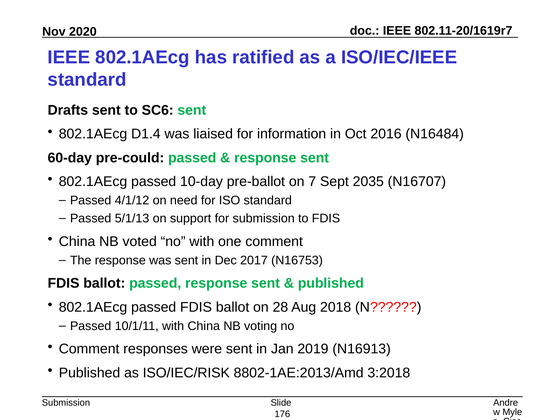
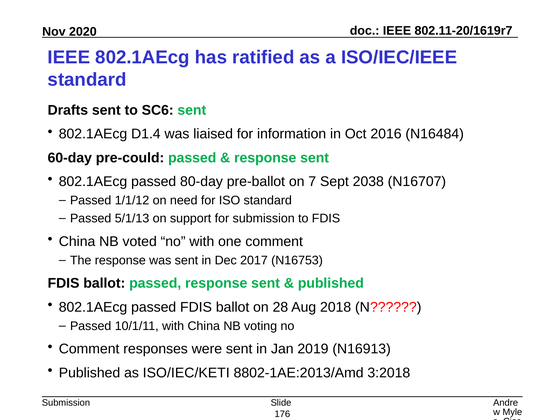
10-day: 10-day -> 80-day (201, 182)
2035: 2035 -> 2038 (368, 182)
4/1/12: 4/1/12 -> 1/1/12 (132, 200)
ISO/IEC/RISK: ISO/IEC/RISK -> ISO/IEC/KETI (186, 373)
